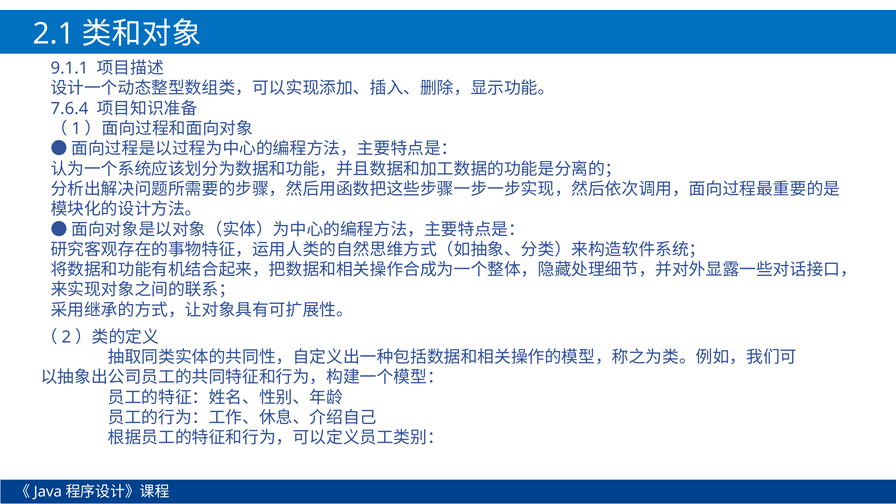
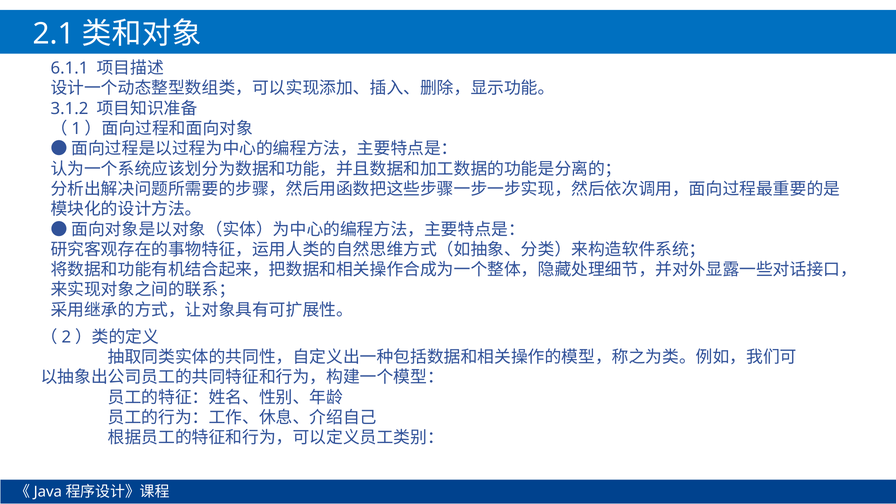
9.1.1: 9.1.1 -> 6.1.1 (69, 68)
7.6.4: 7.6.4 -> 3.1.2 (69, 109)
